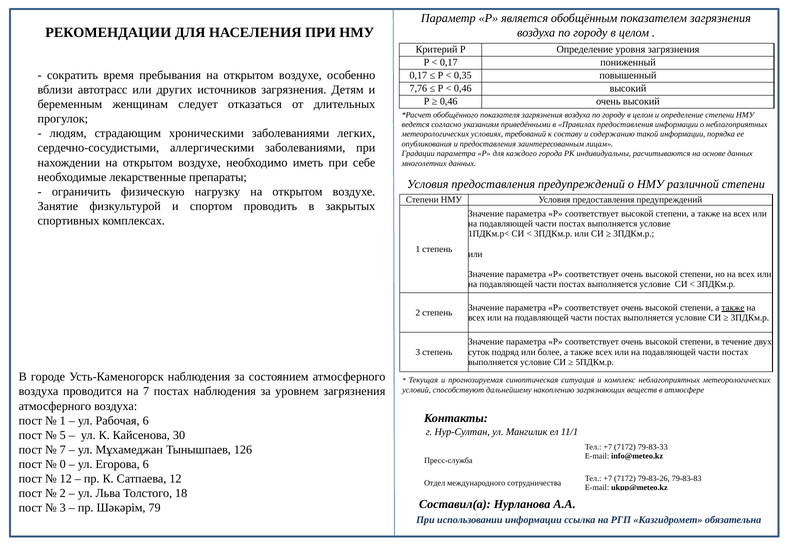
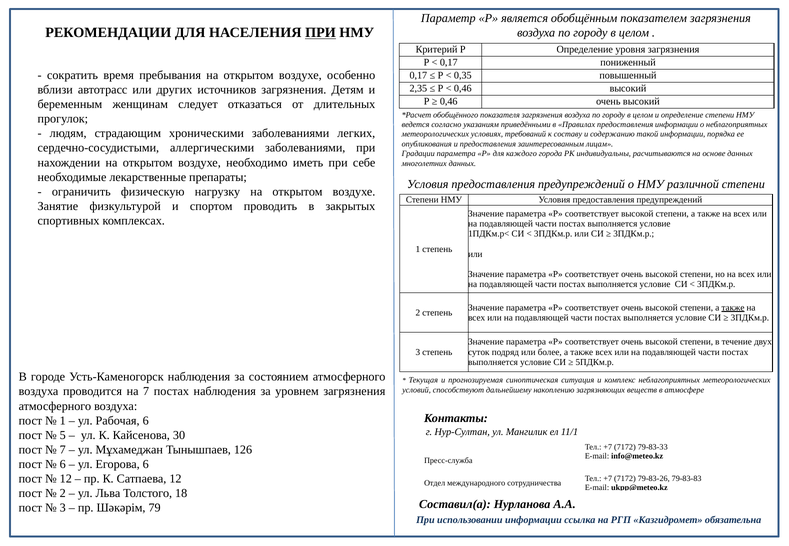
ПРИ underline: none -> present (320, 33)
7,76: 7,76 -> 2,35 (418, 89)
0: 0 -> 6 (63, 464)
